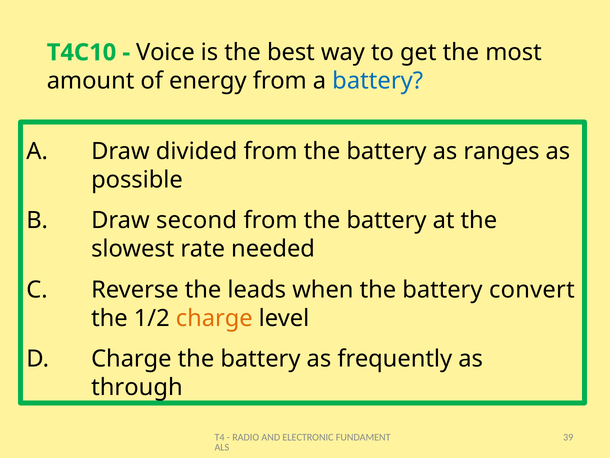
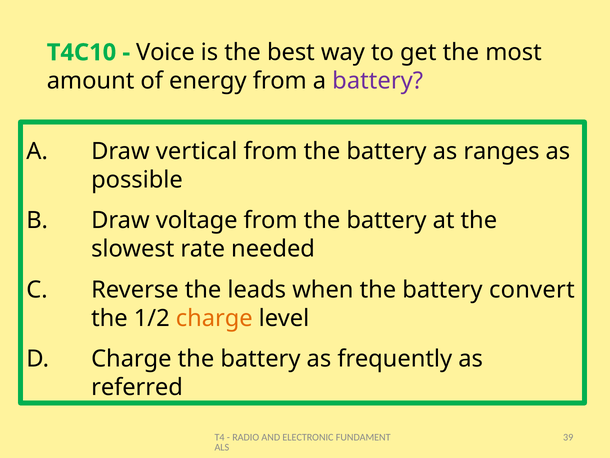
battery colour: blue -> purple (378, 81)
divided: divided -> vertical (197, 151)
second: second -> voltage (197, 220)
through: through -> referred (137, 387)
